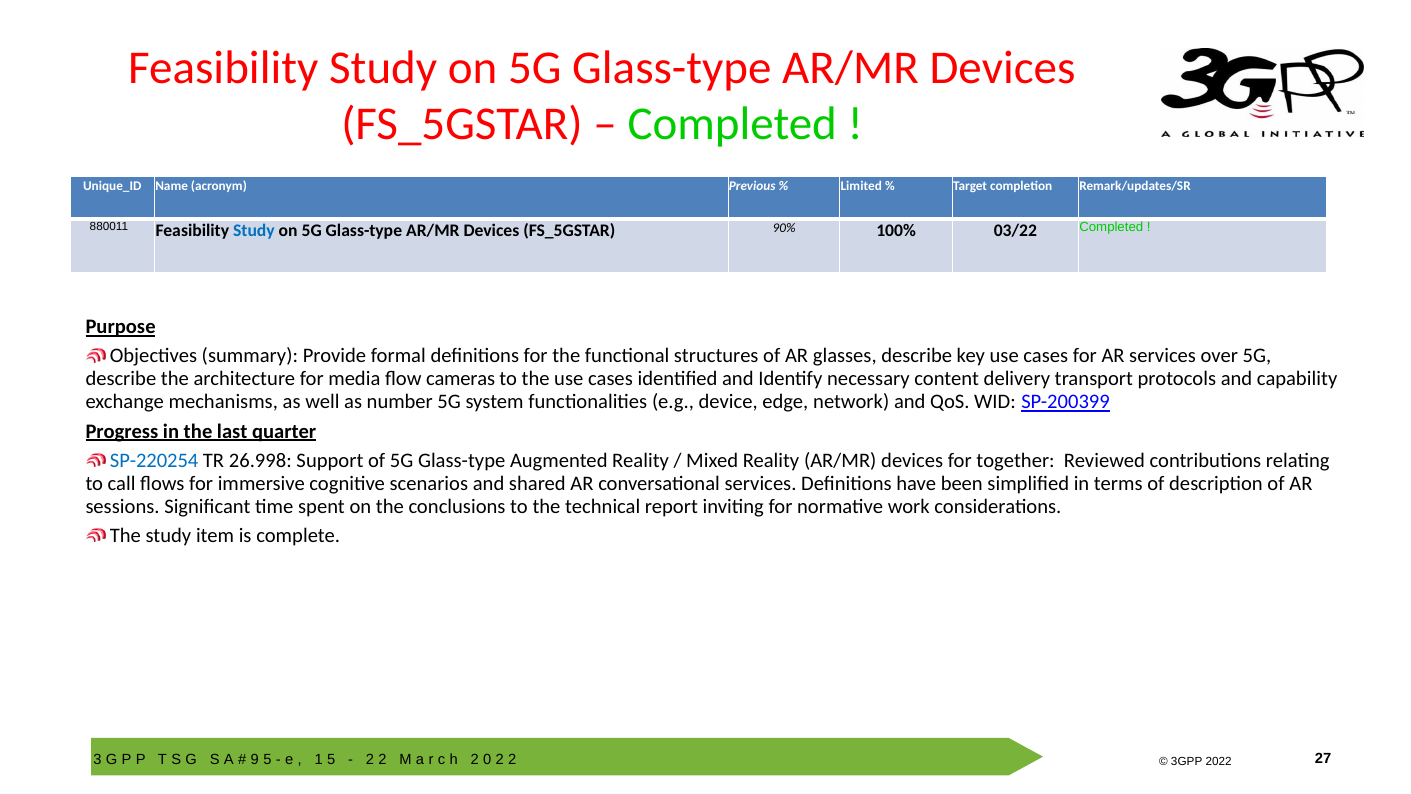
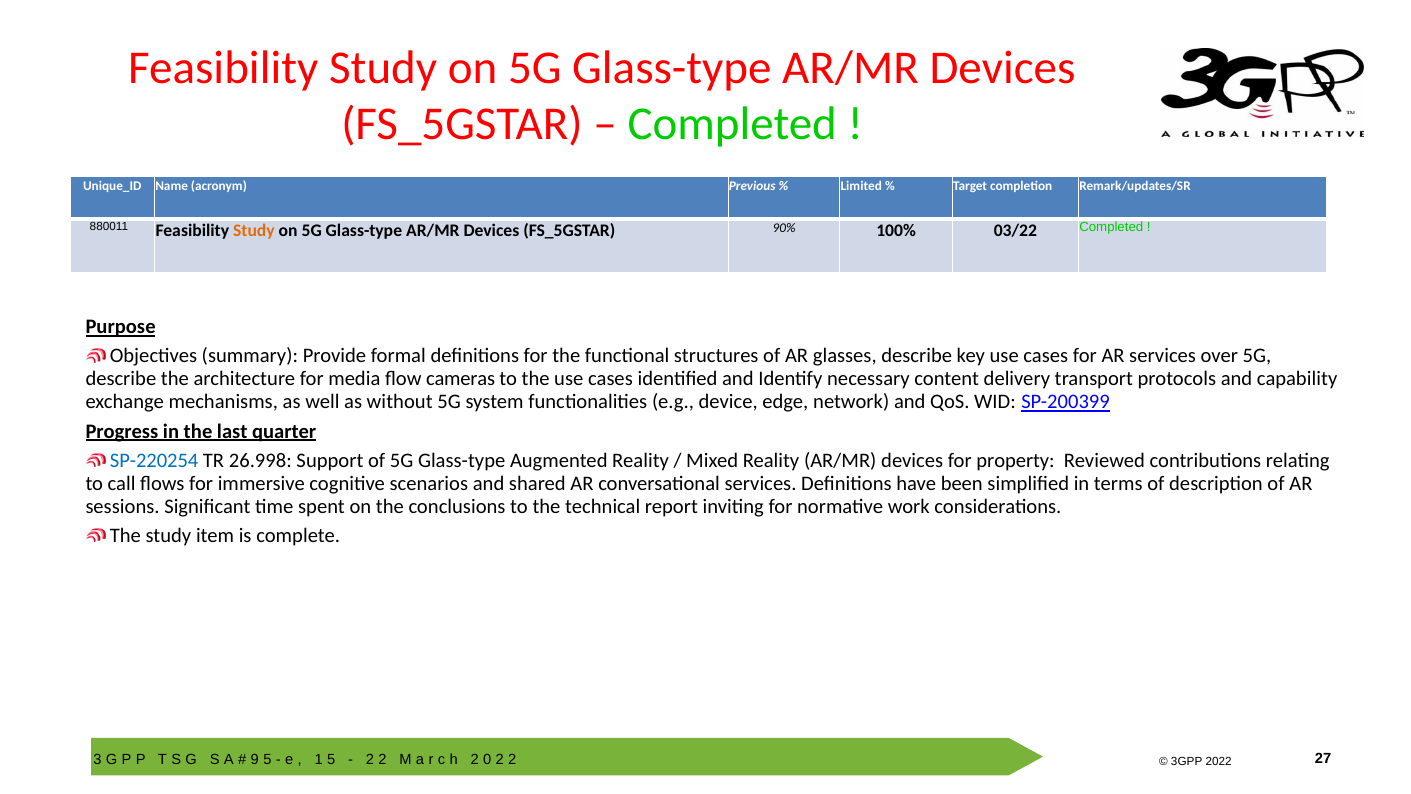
Study colour: blue -> orange (254, 231)
number: number -> without (400, 402)
together: together -> property (1016, 460)
